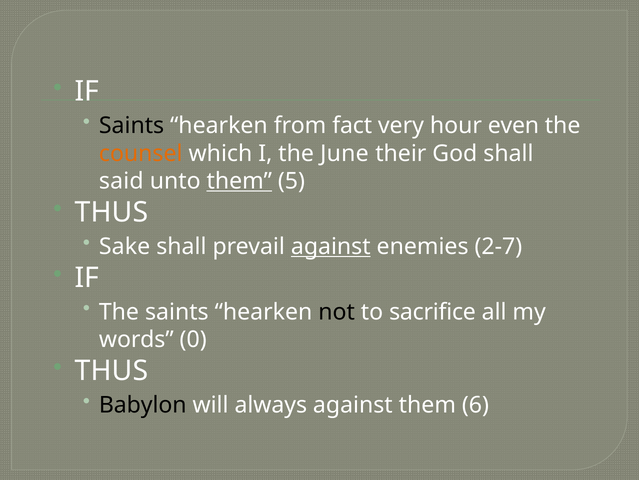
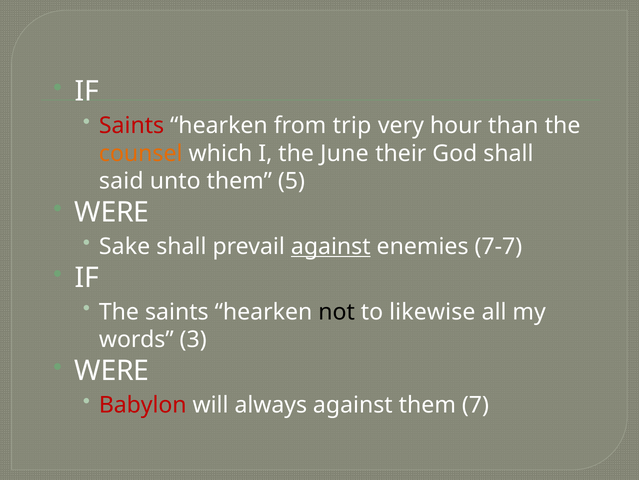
Saints colour: black -> red (132, 125)
fact: fact -> trip (352, 125)
even: even -> than (513, 125)
them underline: present -> none (239, 181)
THUS: THUS -> WERE (112, 212)
2-7: 2-7 -> 7-7 (498, 246)
sacrifice: sacrifice -> likewise (432, 311)
0: 0 -> 3 (193, 339)
THUS: THUS -> WERE (112, 370)
Babylon colour: black -> red (143, 404)
6: 6 -> 7 (475, 404)
